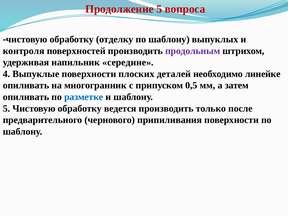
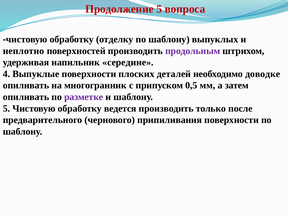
контроля: контроля -> неплотно (24, 51)
линейке: линейке -> доводке (263, 74)
разметке colour: blue -> purple (84, 97)
